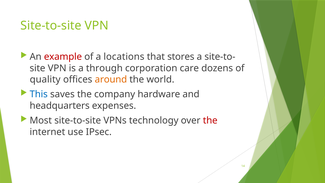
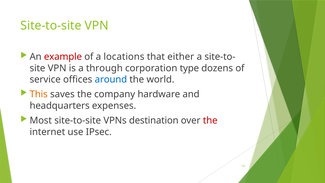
stores: stores -> either (181, 57)
care: care -> type (189, 68)
quality: quality -> service (45, 79)
around colour: orange -> blue (111, 79)
This colour: blue -> orange (39, 94)
technology: technology -> destination (154, 120)
